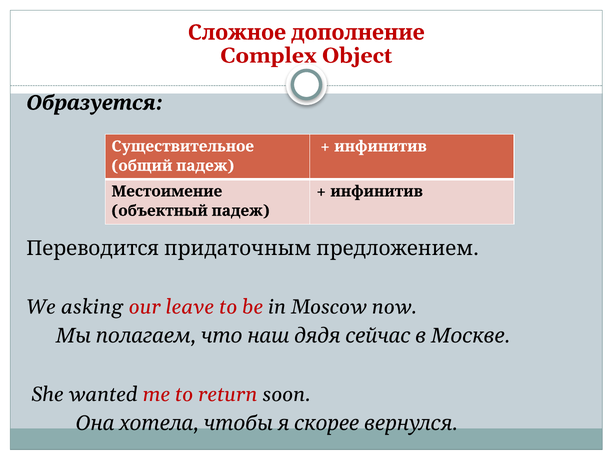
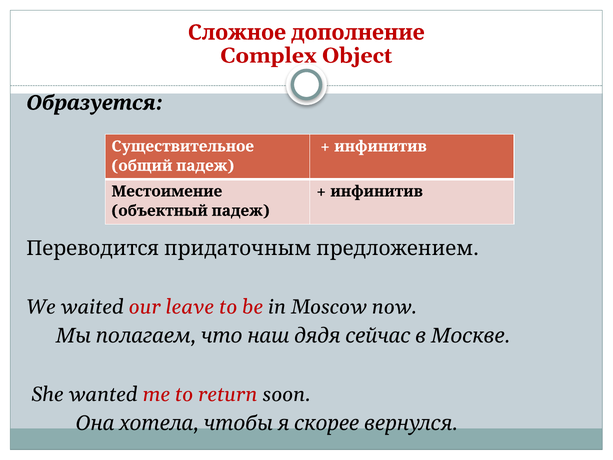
asking: asking -> waited (92, 307)
